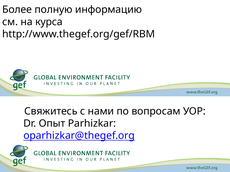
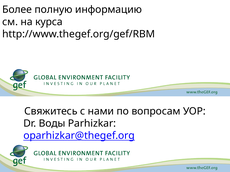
Опыт: Опыт -> Воды (52, 124)
